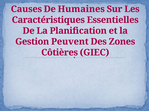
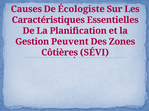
Humaines: Humaines -> Écologiste (81, 9)
GIEC: GIEC -> SÉVI (94, 53)
